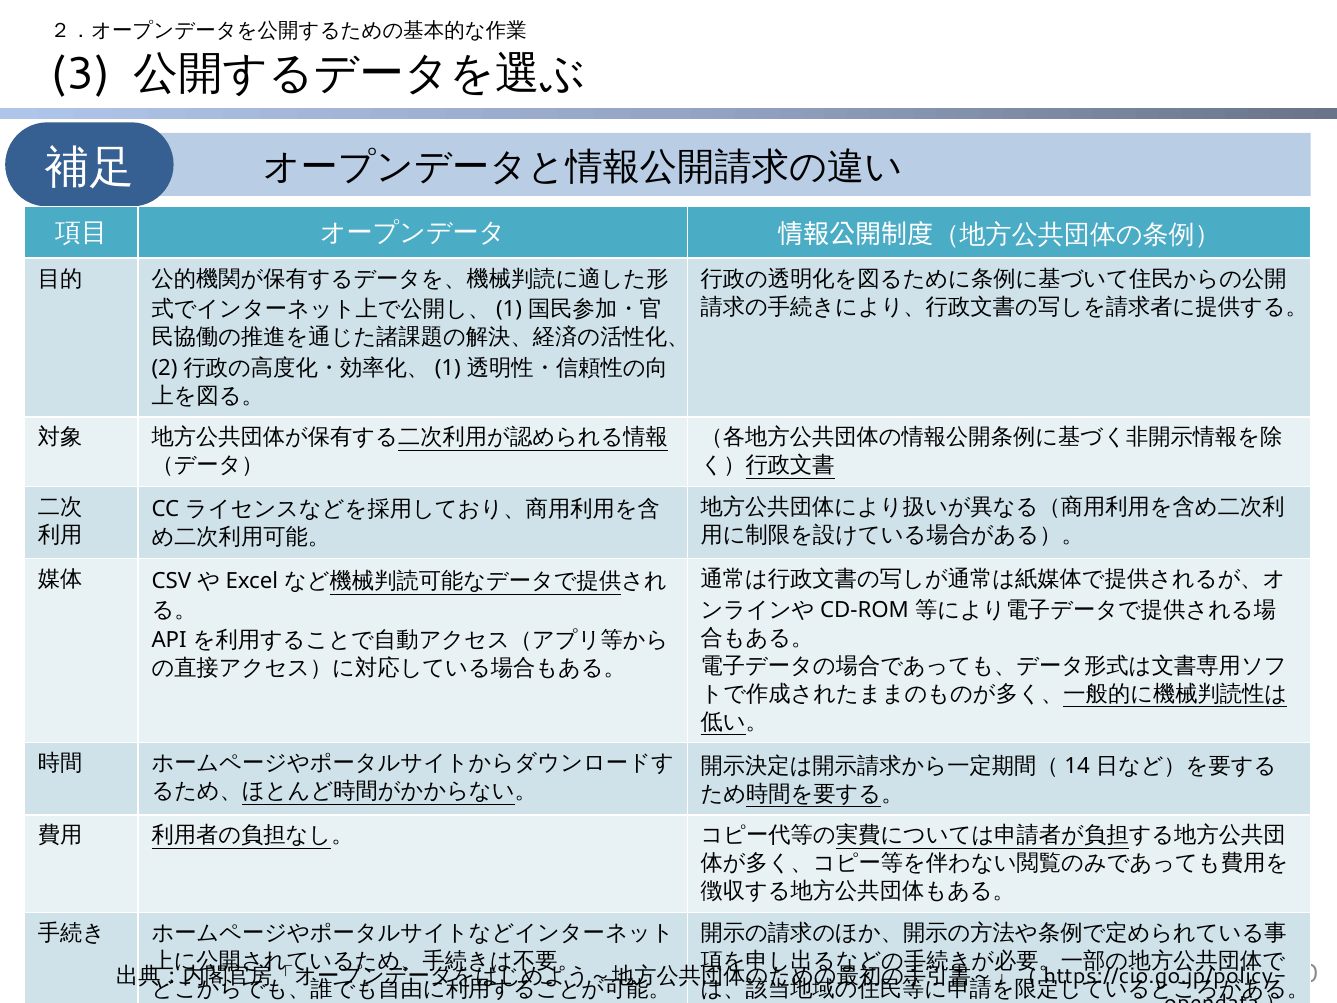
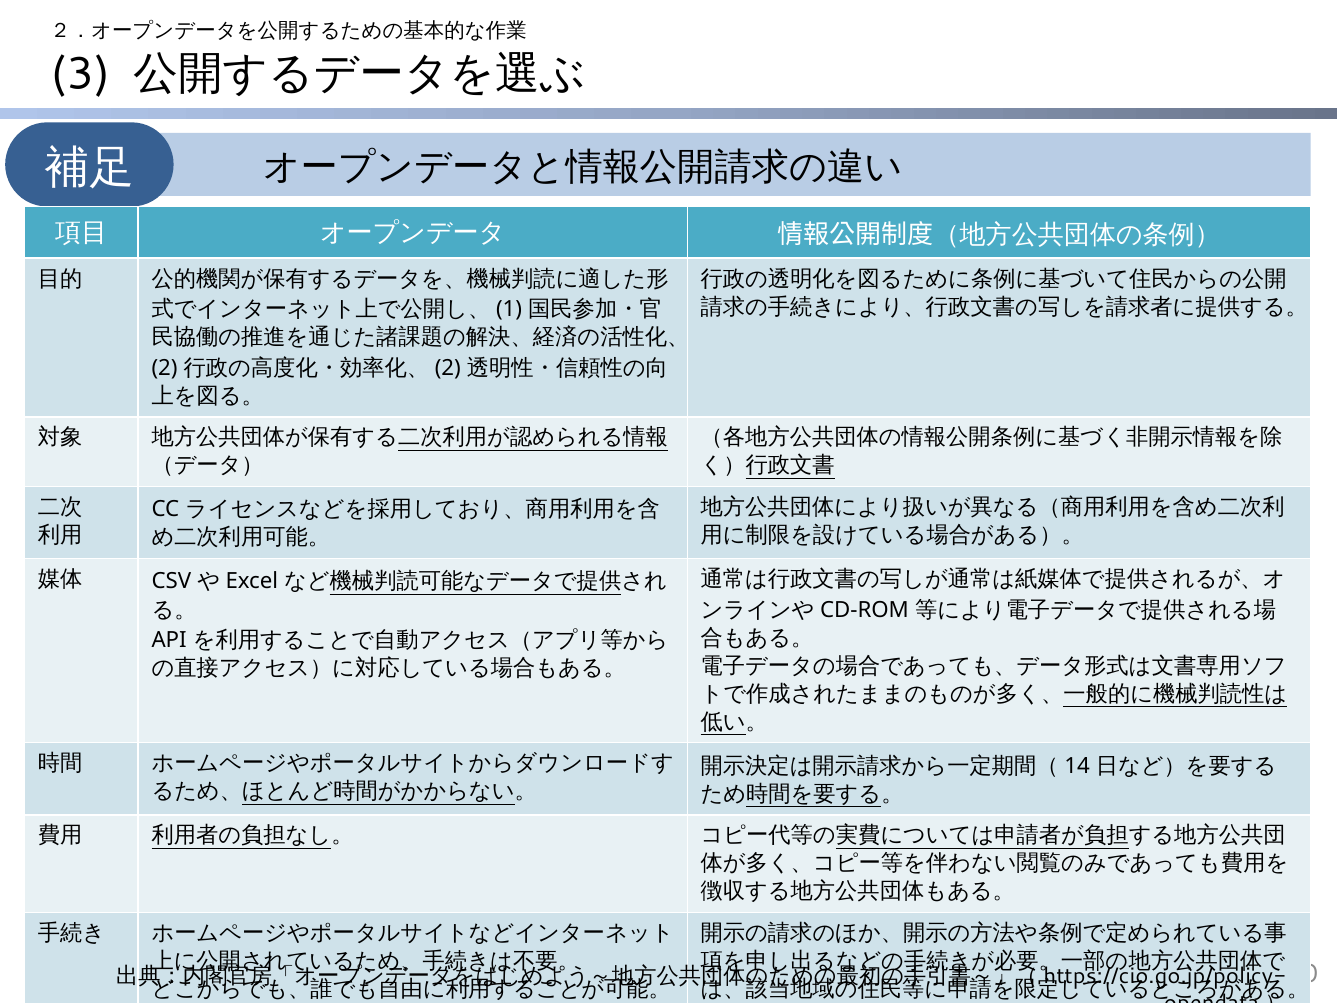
1: 1 -> 2 (448, 368)
